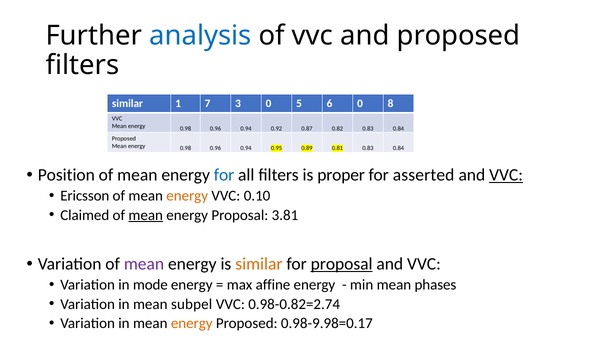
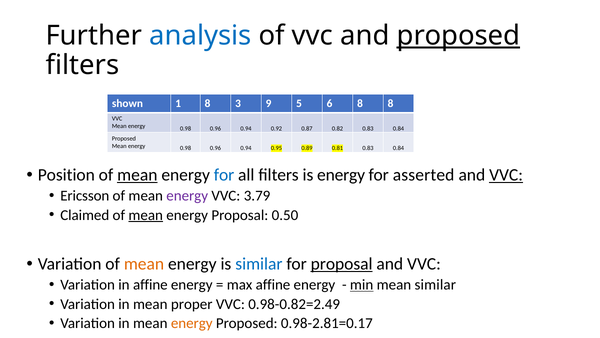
proposed underline: none -> present (459, 36)
similar: similar -> shown (127, 104)
1 7: 7 -> 8 (208, 104)
3 0: 0 -> 9 (269, 104)
6 0: 0 -> 8 (360, 104)
mean underline: none -> present (137, 175)
is proper: proper -> energy (341, 175)
energy colour: orange -> purple (187, 195)
0.10: 0.10 -> 3.79 (257, 195)
3.81: 3.81 -> 0.50 (285, 215)
mean colour: purple -> orange (144, 264)
similar colour: orange -> blue (259, 264)
in mode: mode -> affine (150, 284)
min underline: none -> present (362, 284)
mean phases: phases -> similar (435, 284)
subpel: subpel -> proper (192, 304)
0.98-0.82=2.74: 0.98-0.82=2.74 -> 0.98-0.82=2.49 (294, 304)
0.98-9.98=0.17: 0.98-9.98=0.17 -> 0.98-2.81=0.17 (327, 323)
